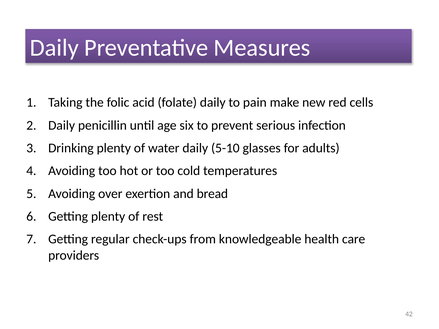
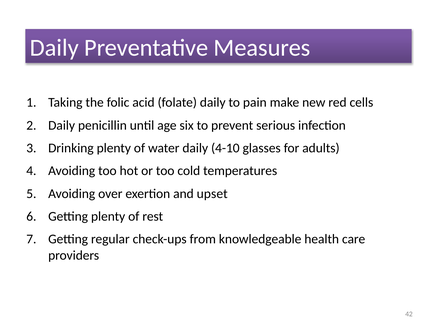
5-10: 5-10 -> 4-10 (225, 148)
bread: bread -> upset (212, 194)
